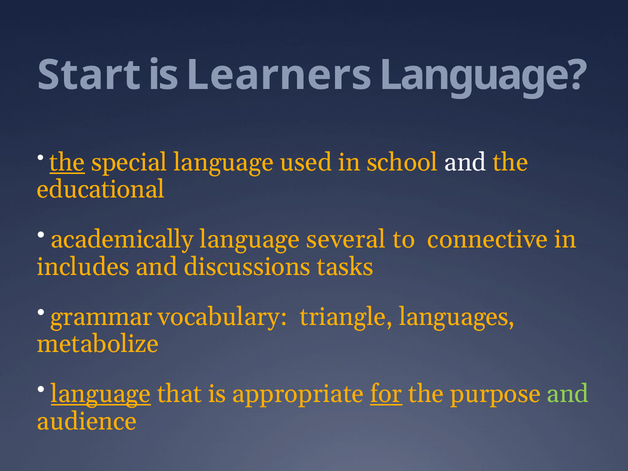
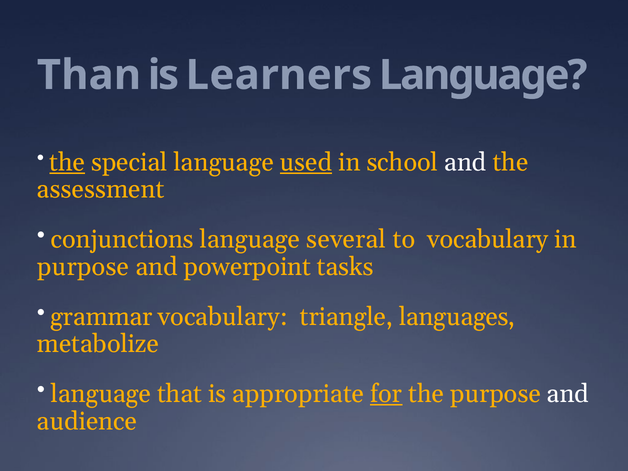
Start: Start -> Than (89, 75)
used underline: none -> present (306, 162)
educational: educational -> assessment (101, 190)
academically: academically -> conjunctions (122, 239)
to connective: connective -> vocabulary (488, 239)
includes: includes -> purpose (83, 267)
discussions: discussions -> powerpoint (247, 267)
language underline: present -> none (101, 394)
and colour: light green -> white (568, 394)
